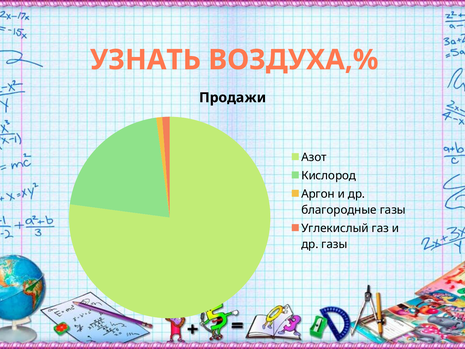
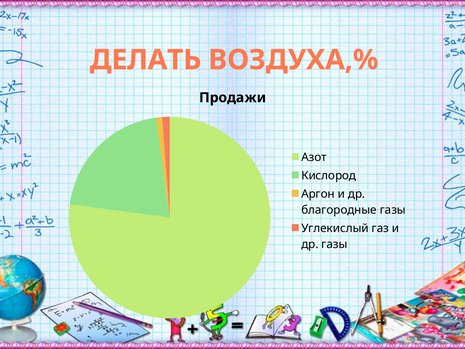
УЗНАТЬ: УЗНАТЬ -> ДЕЛАТЬ (146, 60)
